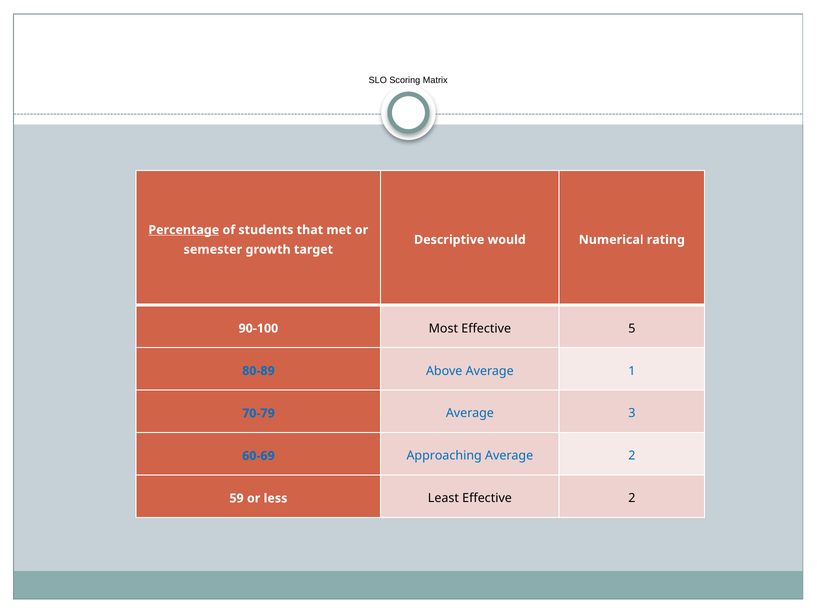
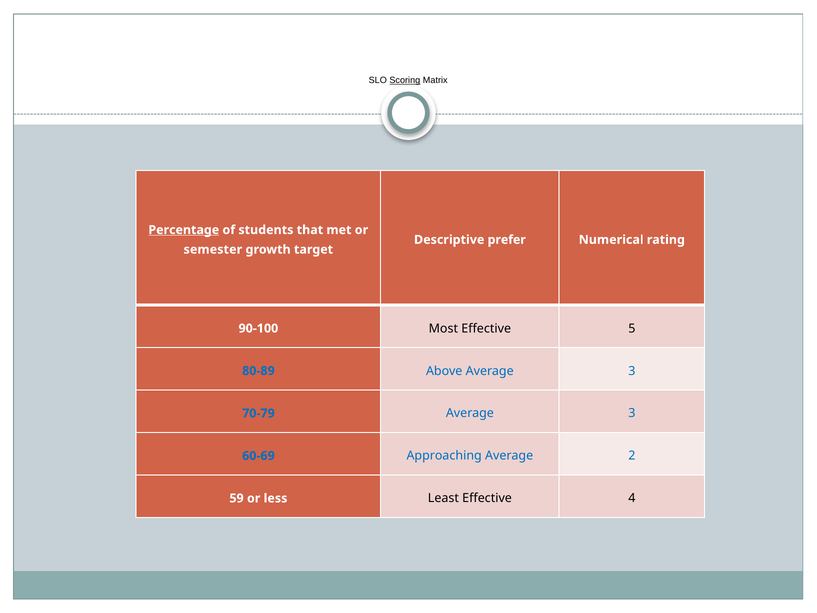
Scoring underline: none -> present (405, 80)
would: would -> prefer (507, 240)
Above Average 1: 1 -> 3 (632, 371)
Effective 2: 2 -> 4 (632, 498)
